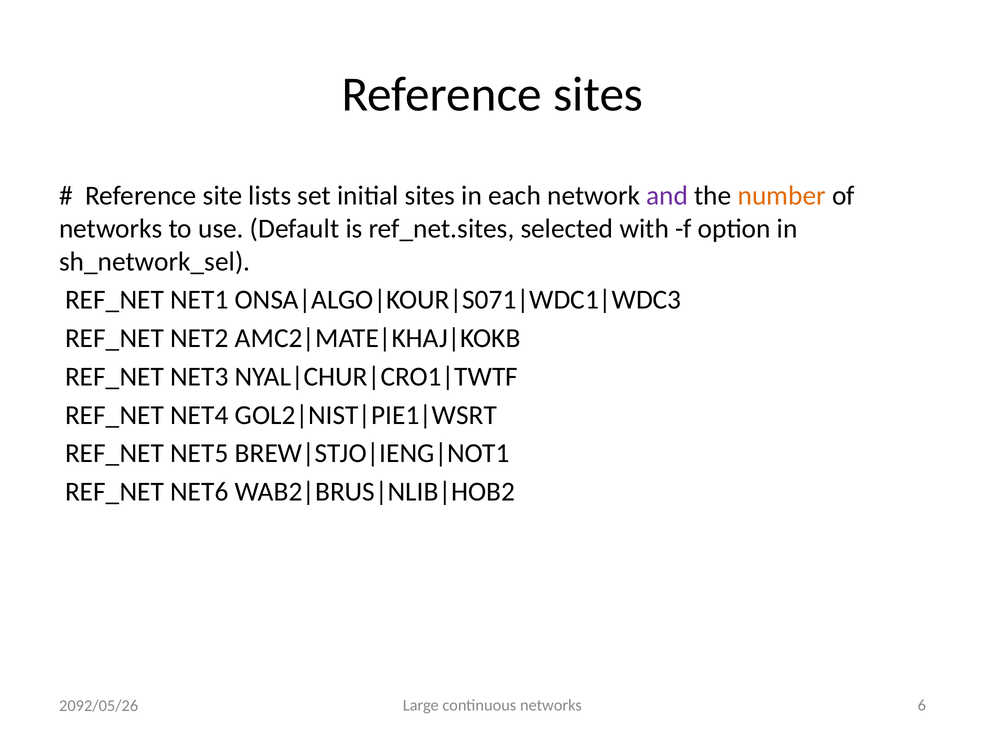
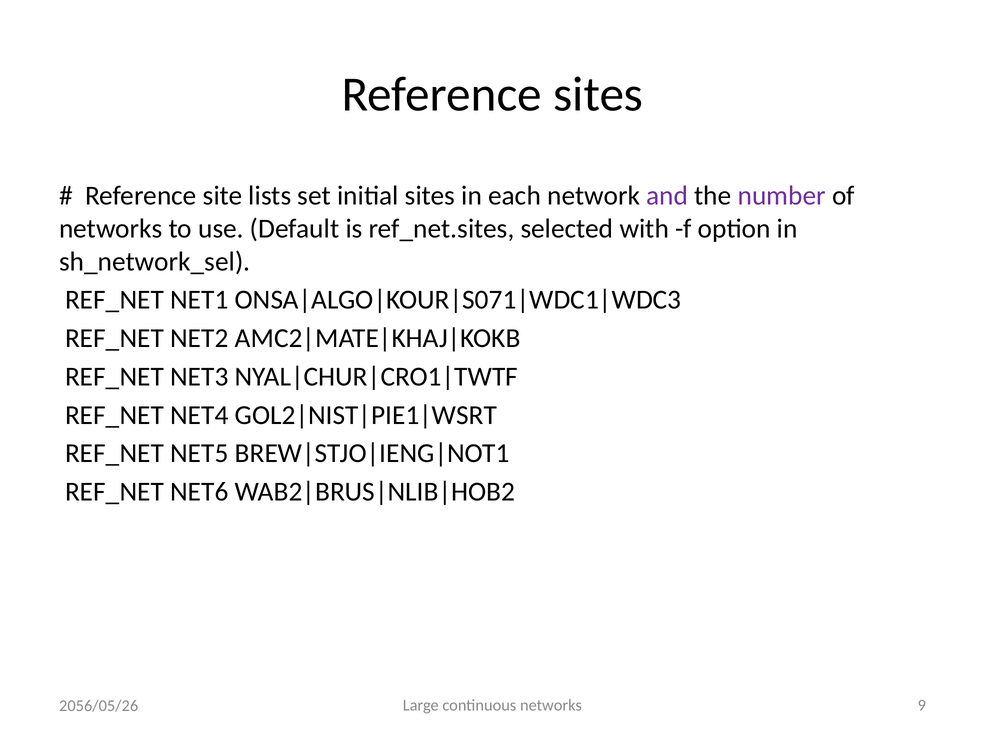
number colour: orange -> purple (782, 196)
6: 6 -> 9 (922, 705)
2092/05/26: 2092/05/26 -> 2056/05/26 (99, 705)
